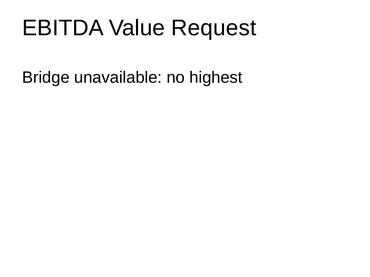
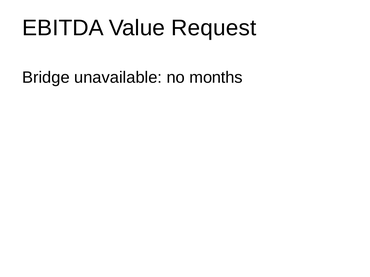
highest: highest -> months (216, 78)
